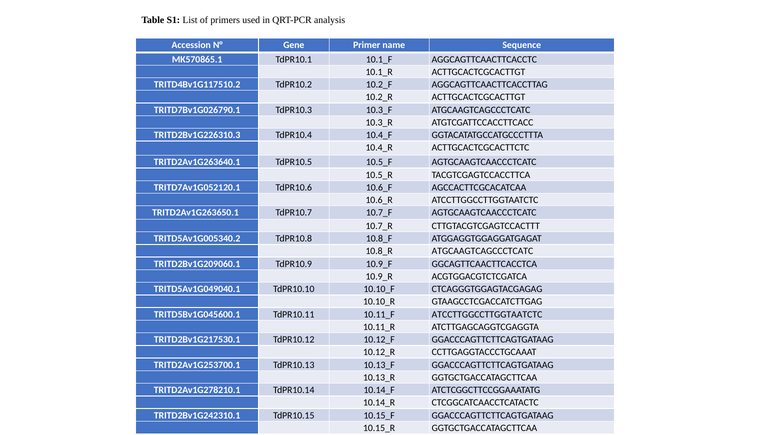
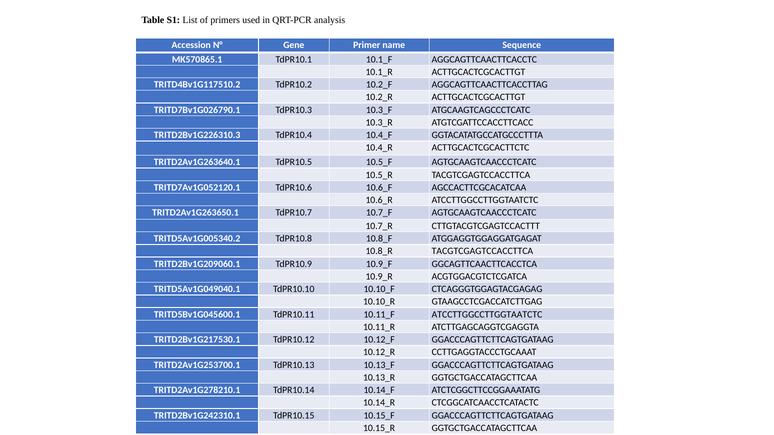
ATGCAAGTCAGCCCTCATC: ATGCAAGTCAGCCCTCATC -> TACGTCGAGTCCACCTTCA (482, 251)
